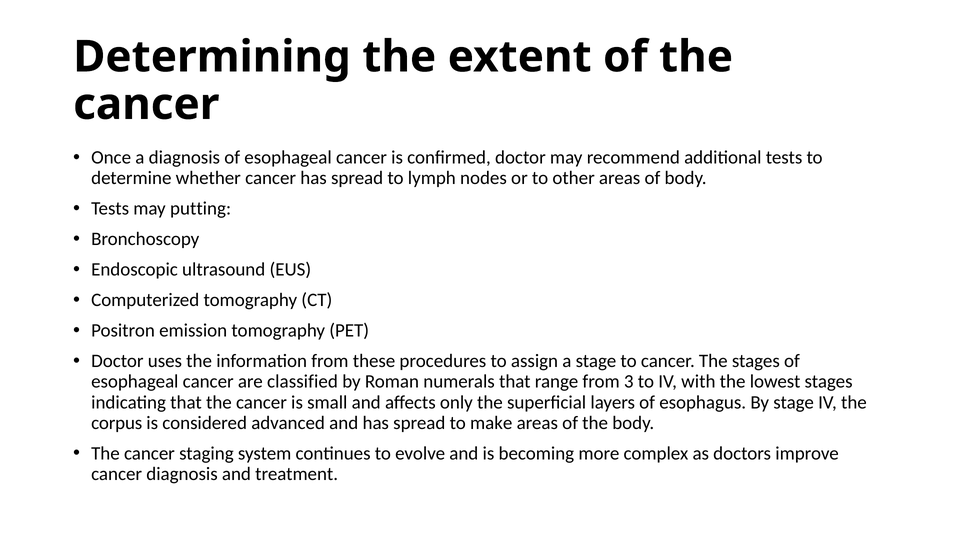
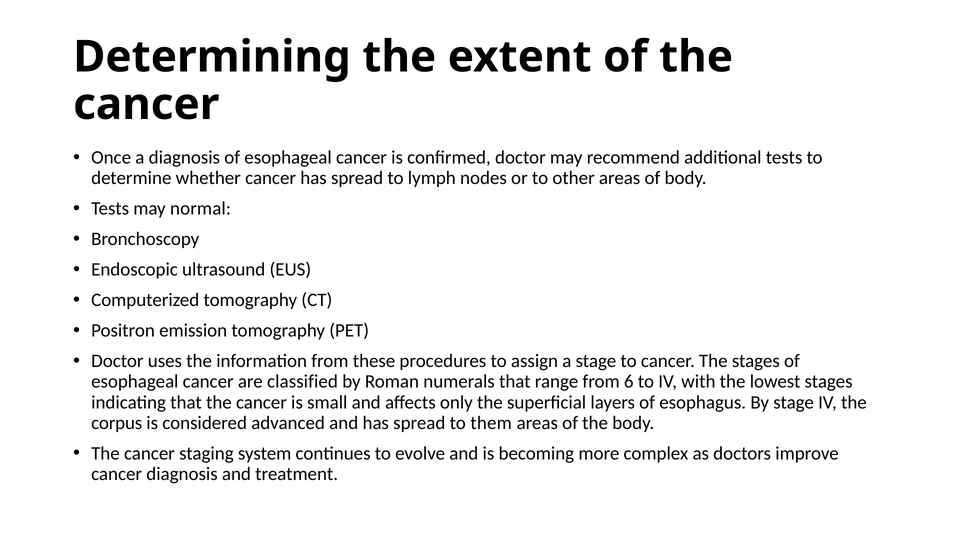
putting: putting -> normal (201, 209)
3: 3 -> 6 (629, 382)
make: make -> them (491, 423)
